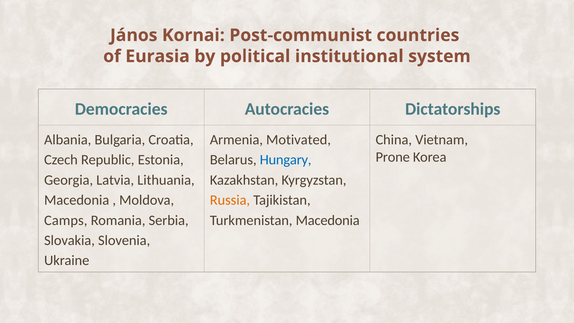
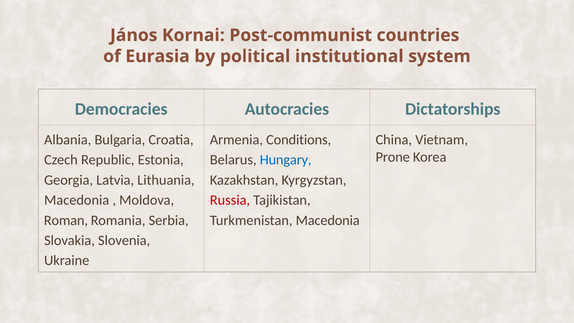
Motivated: Motivated -> Conditions (299, 140)
Russia colour: orange -> red (230, 200)
Camps: Camps -> Roman (66, 220)
